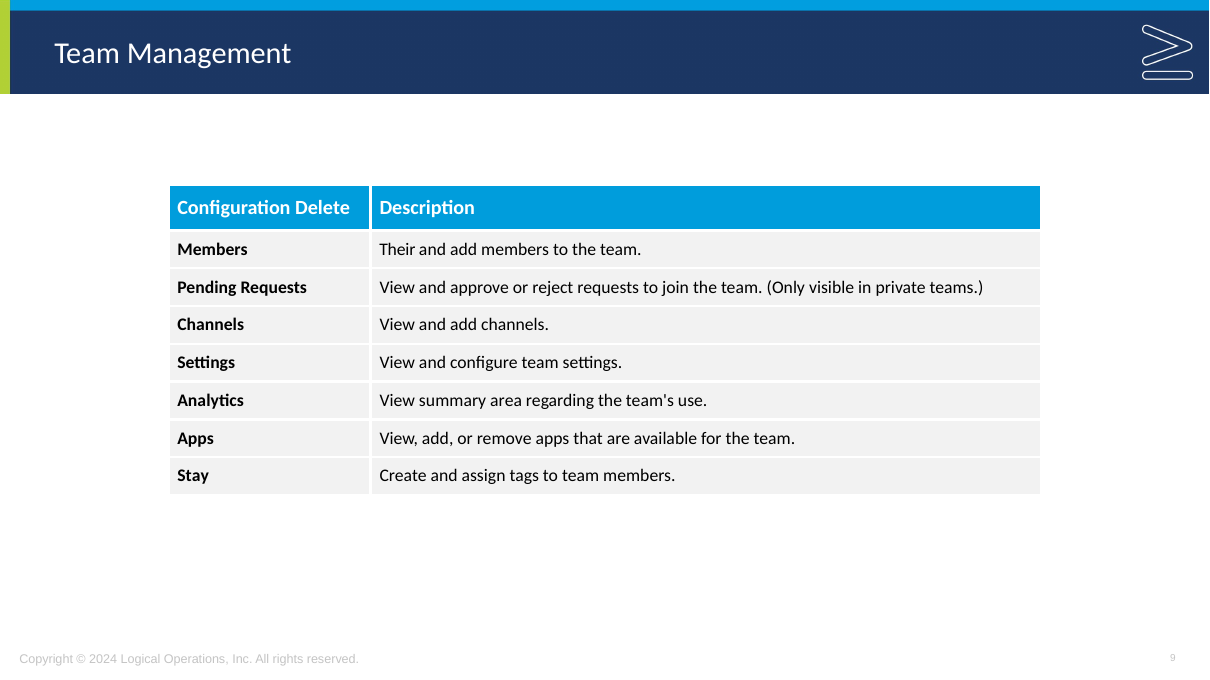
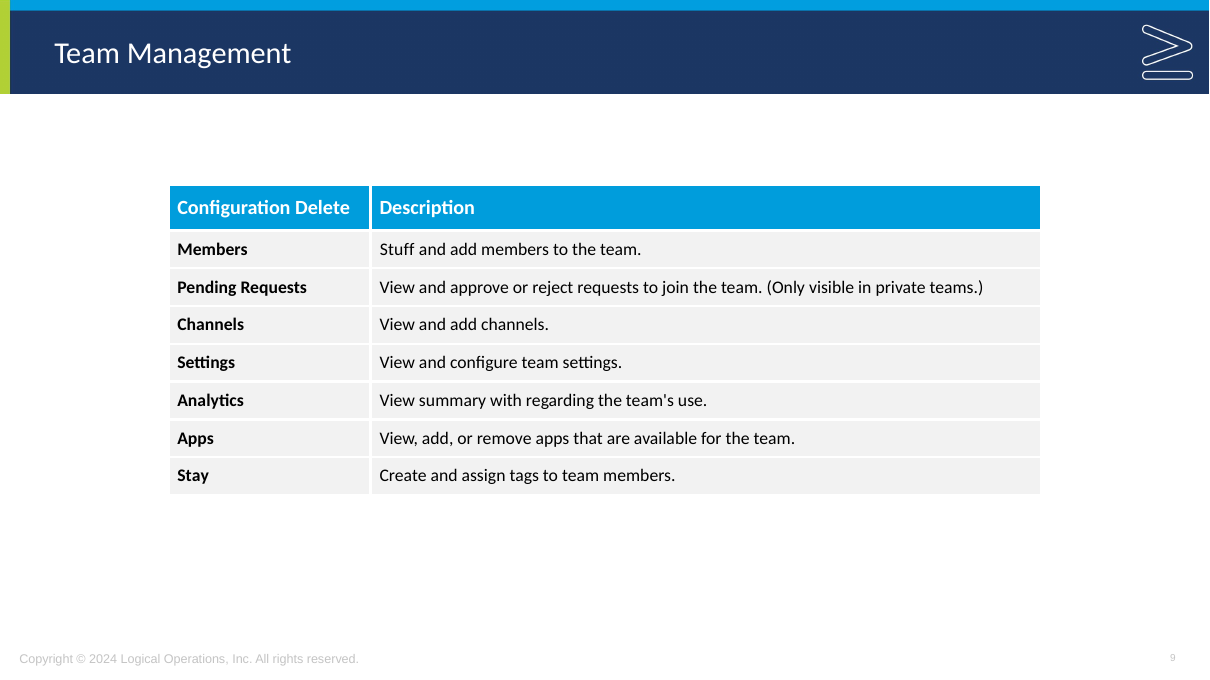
Their: Their -> Stuff (397, 250)
area: area -> with (506, 401)
